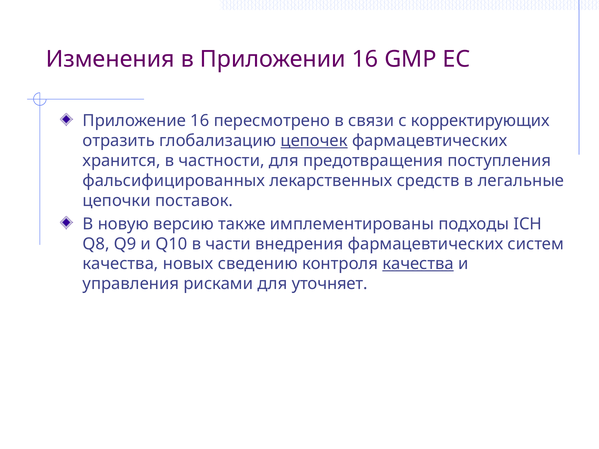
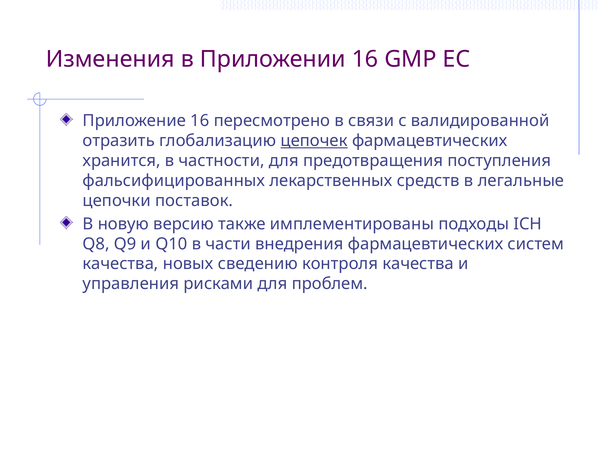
корректирующих: корректирующих -> валидированной (480, 121)
качества underline: present -> none (418, 264)
уточняет: уточняет -> проблем (330, 284)
